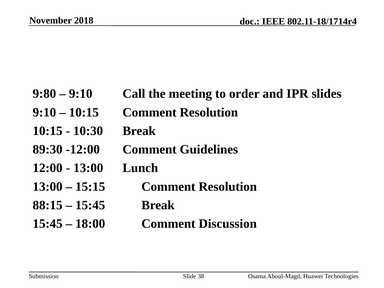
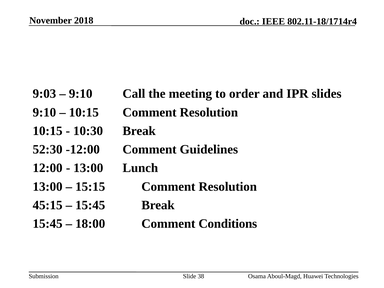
9:80: 9:80 -> 9:03 (44, 94)
89:30: 89:30 -> 52:30 (48, 149)
88:15: 88:15 -> 45:15 (48, 205)
Discussion: Discussion -> Conditions (228, 224)
